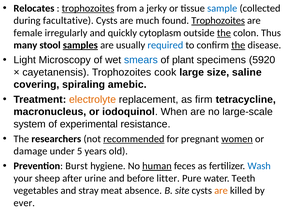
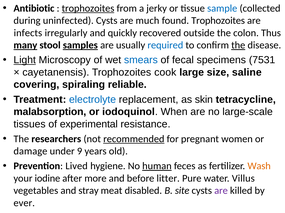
Relocates: Relocates -> Antibiotic (34, 8)
facultative: facultative -> uninfected (68, 21)
Trophozoites underline: present -> none (218, 21)
female: female -> infects (28, 33)
cytoplasm: cytoplasm -> recovered (160, 33)
the underline: present -> none (224, 33)
many underline: none -> present (25, 45)
Light underline: none -> present (25, 60)
plant: plant -> fecal (183, 60)
5920: 5920 -> 7531 (262, 60)
amebic: amebic -> reliable (127, 85)
electrolyte colour: orange -> blue (93, 100)
firm: firm -> skin (204, 100)
macronucleus: macronucleus -> malabsorption (50, 112)
system: system -> tissues (30, 124)
women underline: present -> none (237, 139)
5: 5 -> 9 (80, 152)
Burst: Burst -> Lived (77, 167)
Wash colour: blue -> orange (259, 167)
sheep: sheep -> iodine (47, 179)
urine: urine -> more (95, 179)
Teeth: Teeth -> Villus (243, 179)
absence: absence -> disabled (143, 191)
are colour: orange -> purple (221, 191)
